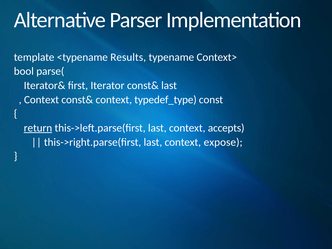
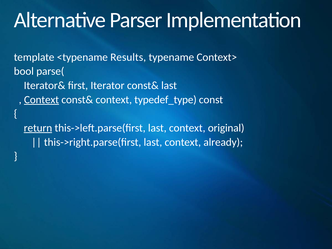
Context underline: none -> present (41, 100)
accepts: accepts -> original (226, 128)
expose: expose -> already (223, 142)
